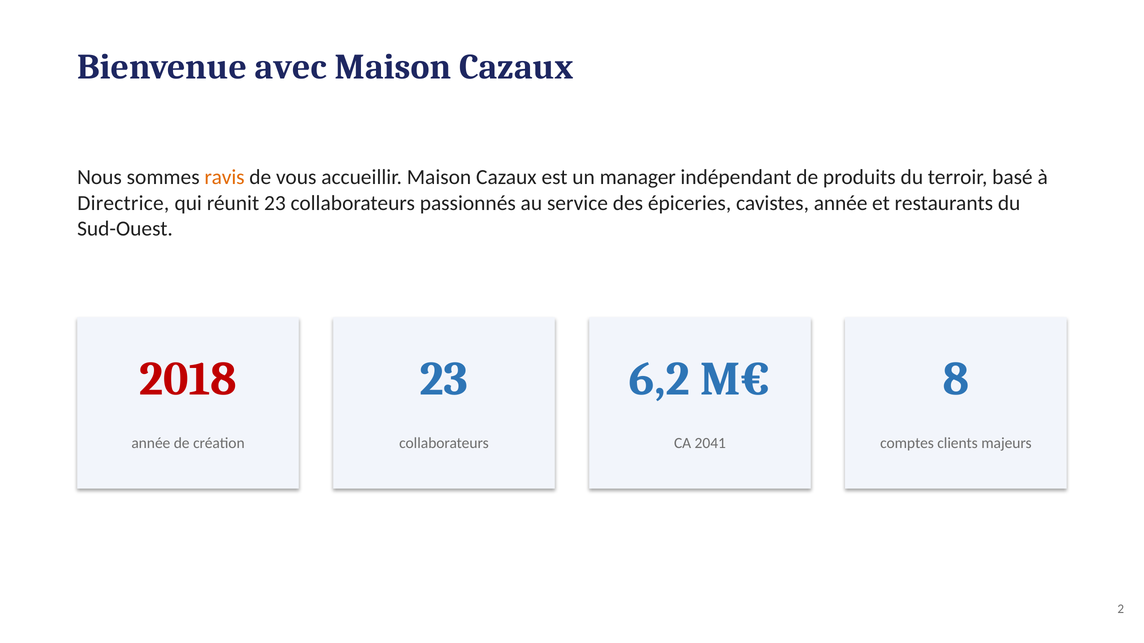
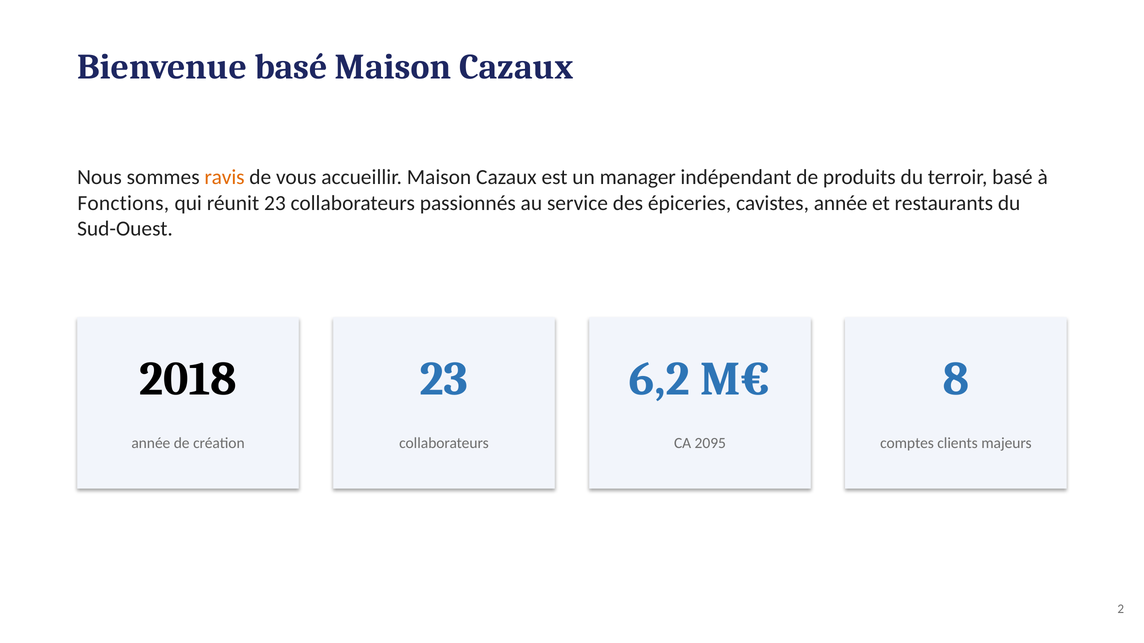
Bienvenue avec: avec -> basé (291, 67)
Directrice: Directrice -> Fonctions (123, 203)
2018 colour: red -> black (188, 379)
2041: 2041 -> 2095 (710, 444)
